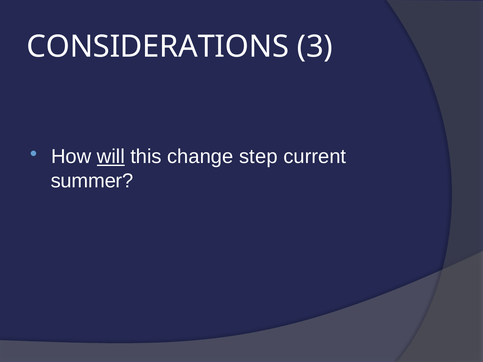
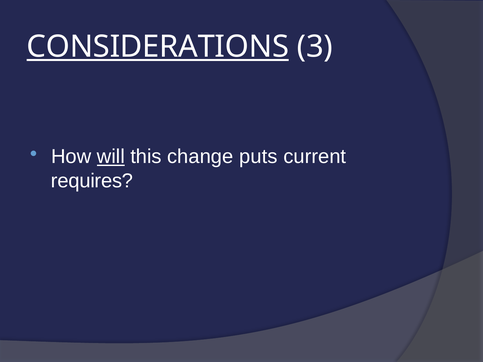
CONSIDERATIONS underline: none -> present (158, 47)
step: step -> puts (258, 157)
summer: summer -> requires (92, 181)
